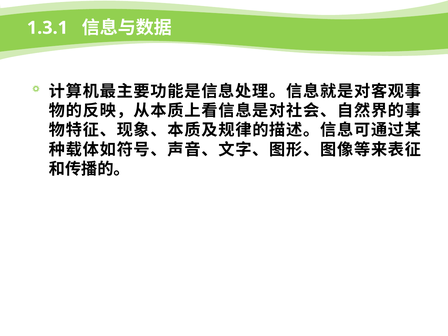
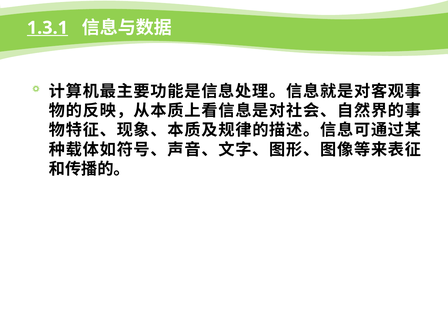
1.3.1 underline: none -> present (47, 28)
